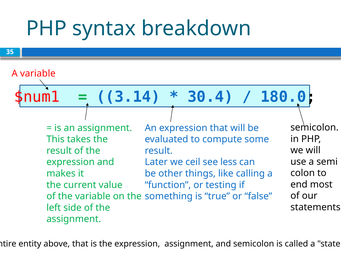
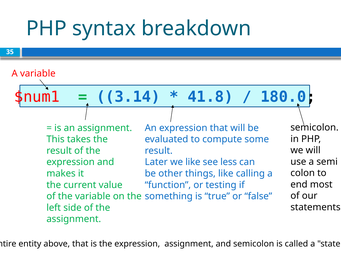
30.4: 30.4 -> 41.8 (210, 97)
we ceil: ceil -> like (193, 162)
